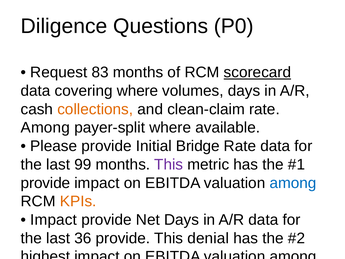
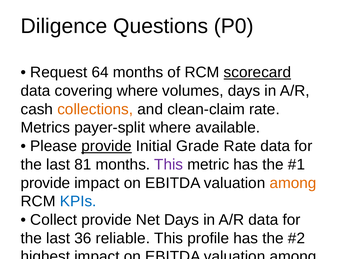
83: 83 -> 64 (100, 72)
Among: Among -> Metrics (45, 128)
provide underline: none -> present (107, 146)
Bridge: Bridge -> Grade (198, 146)
99: 99 -> 81 (83, 164)
among colour: blue -> orange (293, 183)
KPIs colour: orange -> blue (78, 201)
Impact: Impact -> Collect (54, 220)
36 provide: provide -> reliable (123, 238)
This denial: denial -> profile (208, 238)
